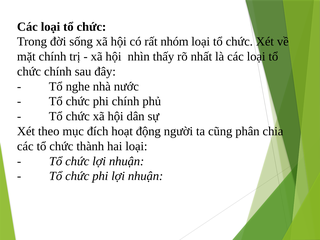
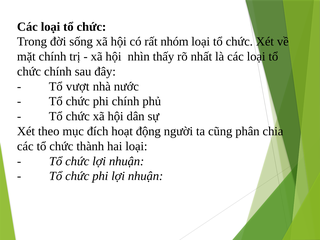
nghe: nghe -> vượt (78, 86)
